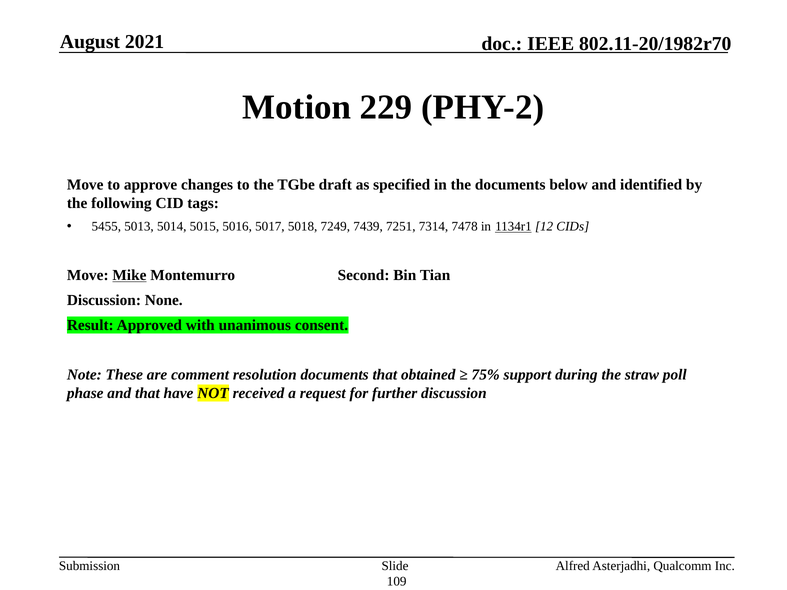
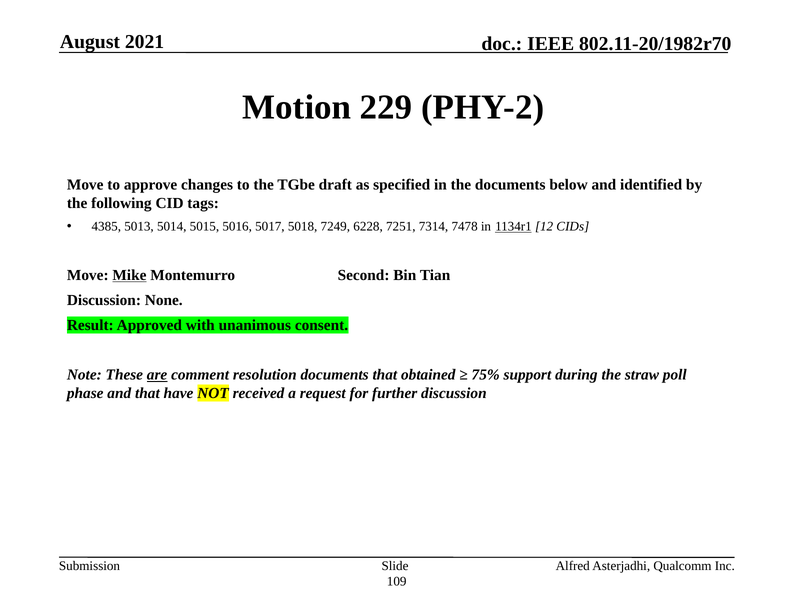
5455: 5455 -> 4385 (106, 227)
7439: 7439 -> 6228 (368, 227)
are underline: none -> present (157, 375)
